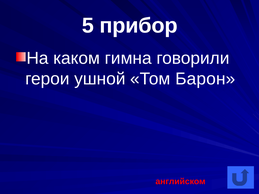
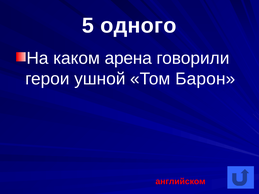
прибор: прибор -> одного (138, 26)
гимна: гимна -> арена (128, 58)
